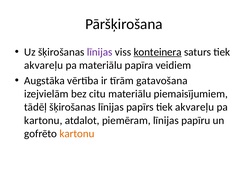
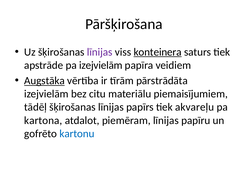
akvareļu: akvareļu -> apstrāde (44, 65)
pa materiālu: materiālu -> izejvielām (101, 65)
Augstāka underline: none -> present (44, 81)
gatavošana: gatavošana -> pārstrādāta (162, 81)
kartonu: kartonu -> kartona (43, 120)
kartonu colour: orange -> blue (77, 134)
